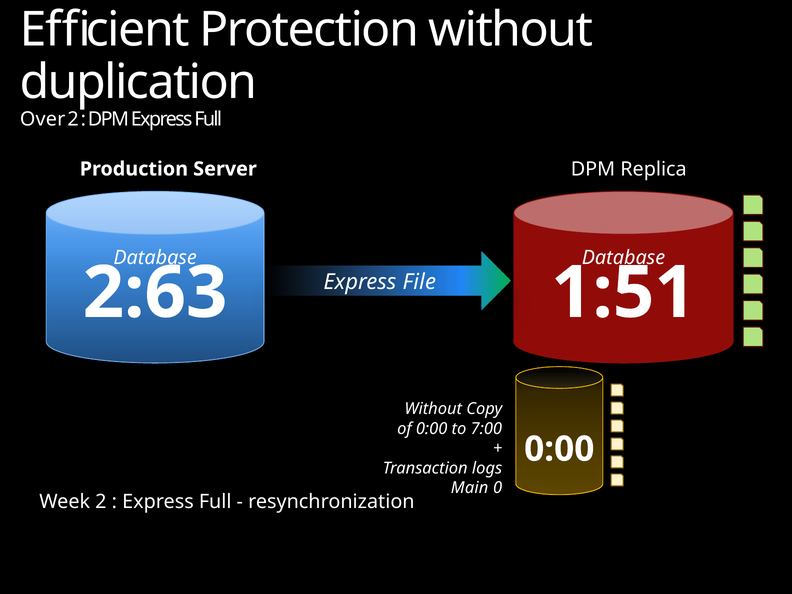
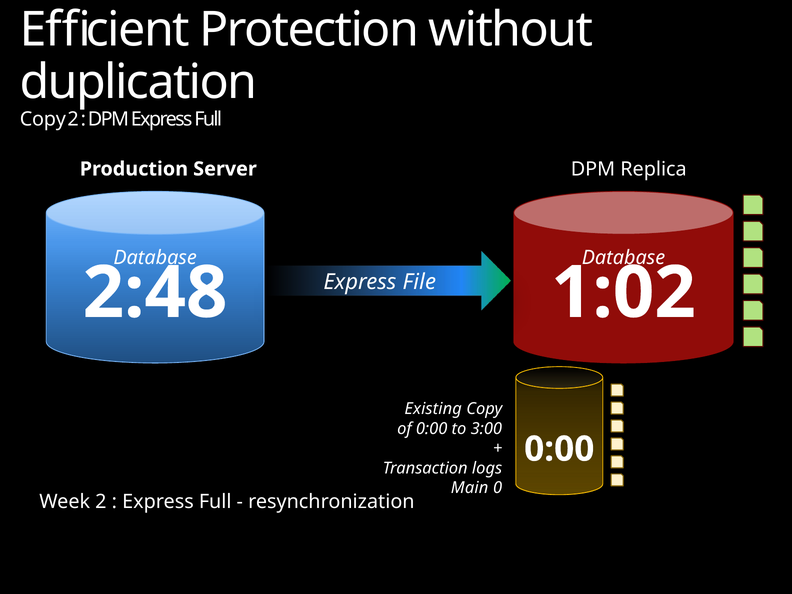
Over: Over -> Copy (43, 119)
2:63: 2:63 -> 2:48 (155, 293)
1:51: 1:51 -> 1:02 (623, 293)
Without: Without -> Existing (433, 409)
7:00: 7:00 -> 3:00 (486, 429)
